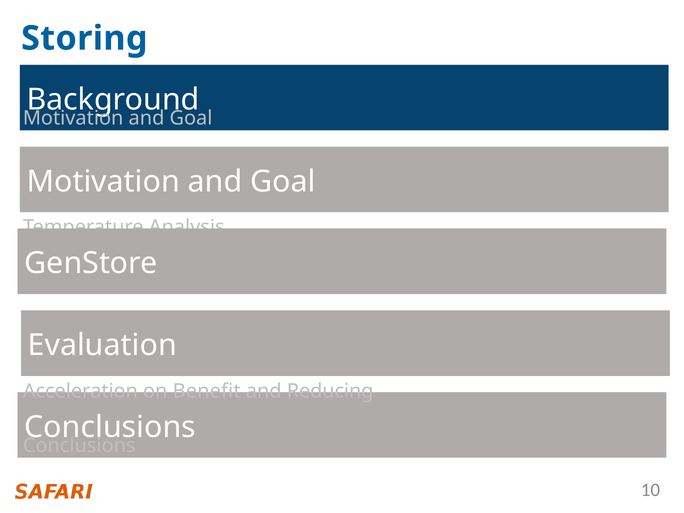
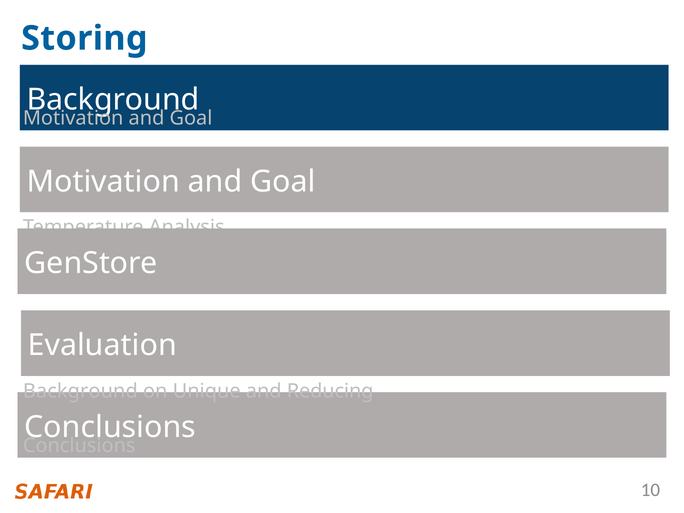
Acceleration: Acceleration -> Background (80, 391)
Benefit: Benefit -> Unique (207, 391)
